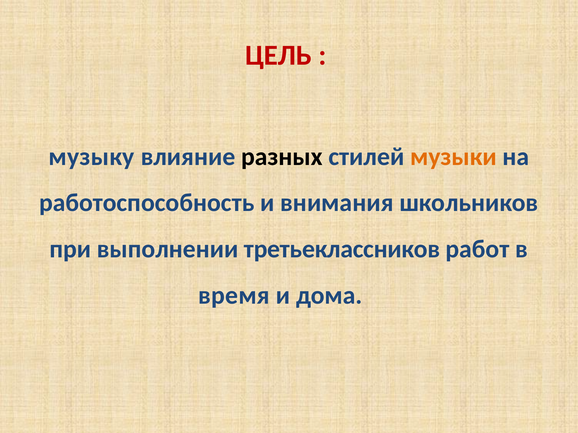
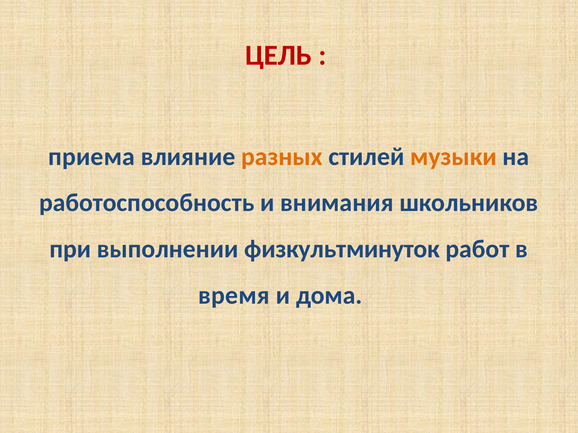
музыку: музыку -> приема (92, 157)
разных colour: black -> orange (282, 157)
третьеклассников: третьеклассников -> физкультминуток (342, 249)
